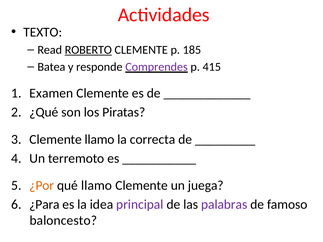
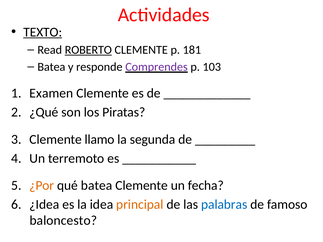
TEXTO underline: none -> present (43, 32)
185: 185 -> 181 (192, 50)
415: 415 -> 103 (212, 67)
correcta: correcta -> segunda (153, 139)
qué llamo: llamo -> batea (97, 186)
juega: juega -> fecha (206, 186)
¿Para: ¿Para -> ¿Idea (44, 205)
principal colour: purple -> orange (140, 205)
palabras colour: purple -> blue (224, 205)
